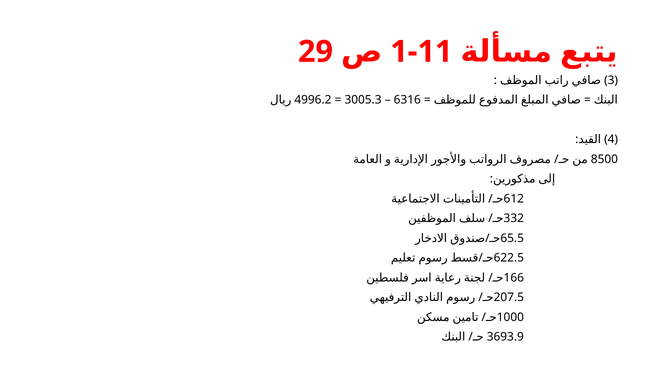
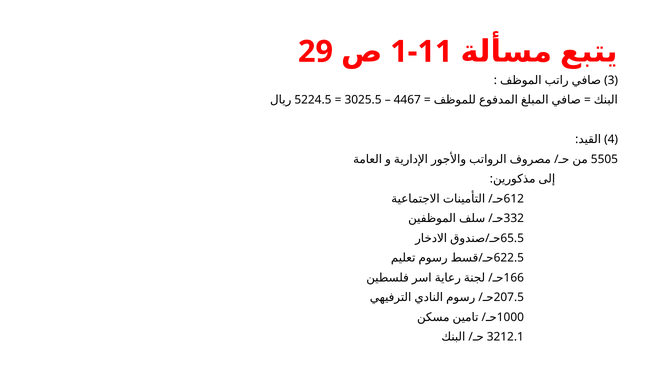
4996.2: 4996.2 -> 5224.5 (313, 100)
3005.3: 3005.3 -> 3025.5 (363, 100)
6316: 6316 -> 4467 (407, 100)
8500: 8500 -> 5505 (604, 159)
3693.9: 3693.9 -> 3212.1 (505, 337)
